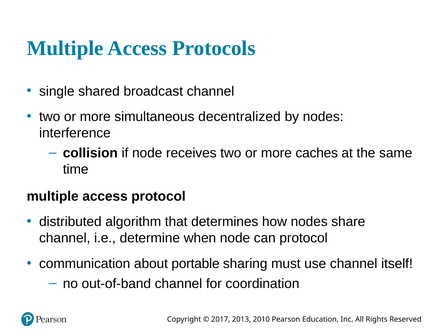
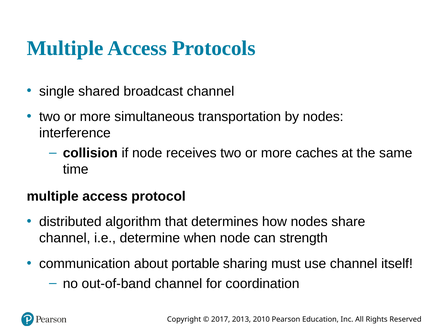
decentralized: decentralized -> transportation (240, 117)
can protocol: protocol -> strength (304, 239)
